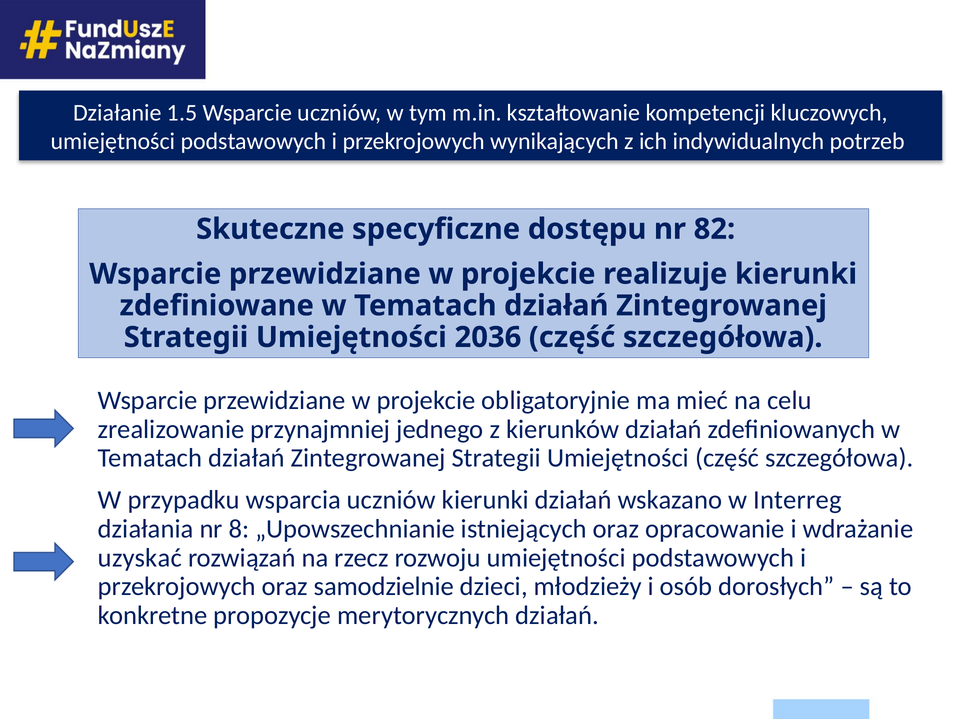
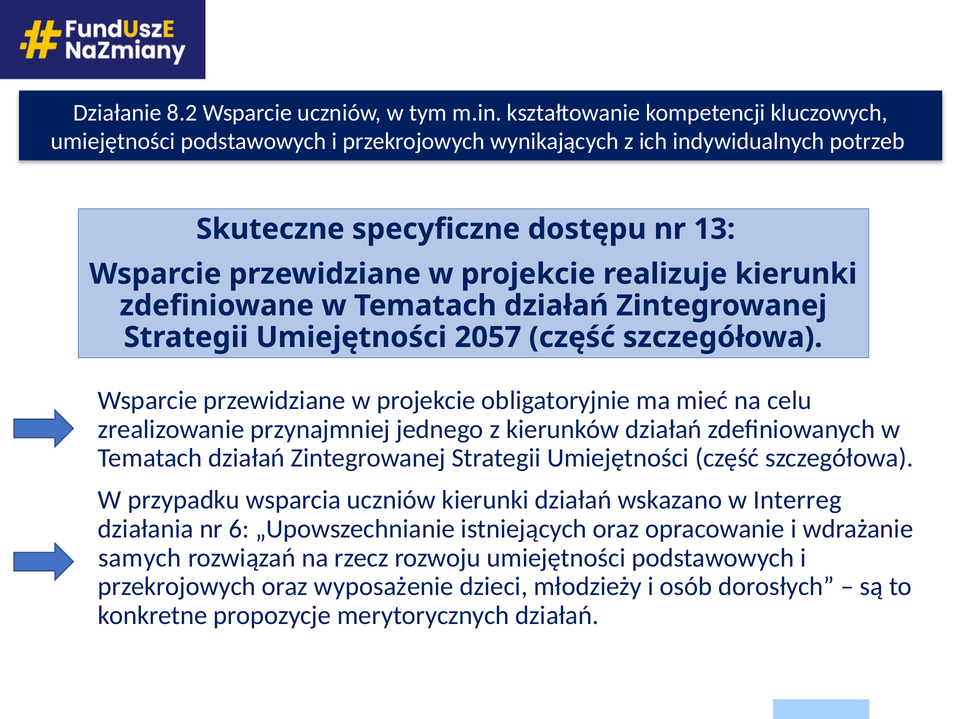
1.5: 1.5 -> 8.2 (182, 113)
82: 82 -> 13 (714, 229)
2036: 2036 -> 2057 (488, 337)
8: 8 -> 6 (239, 529)
uzyskać: uzyskać -> samych (140, 557)
samodzielnie: samodzielnie -> wyposażenie (384, 586)
